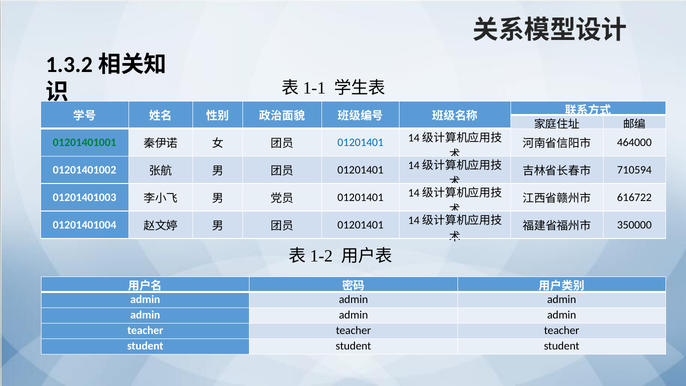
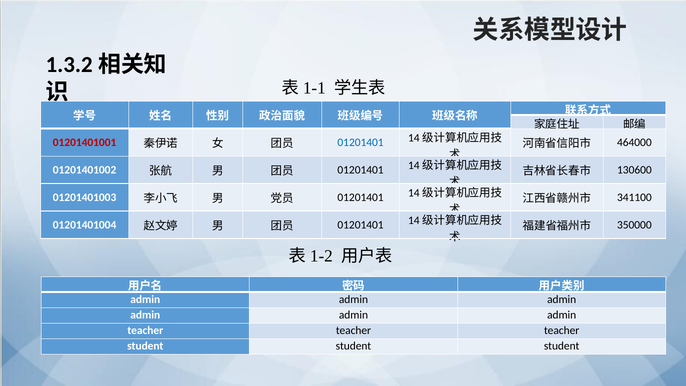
01201401001 colour: green -> red (85, 142)
710594: 710594 -> 130600 (634, 170)
616722: 616722 -> 341100 (634, 197)
